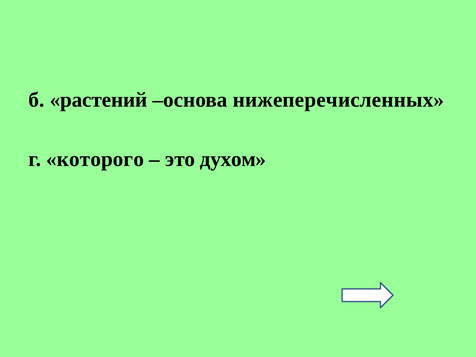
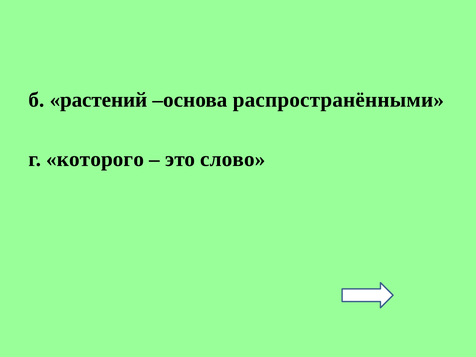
нижеперечисленных: нижеперечисленных -> распространёнными (338, 100)
духом: духом -> слово (233, 159)
